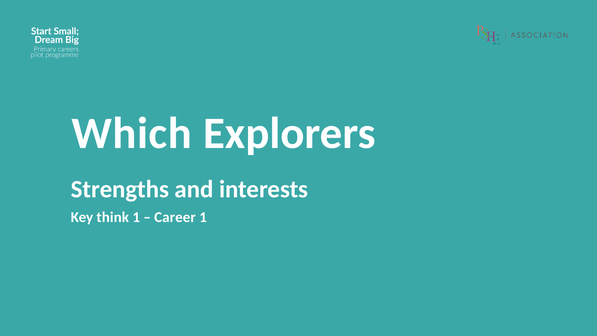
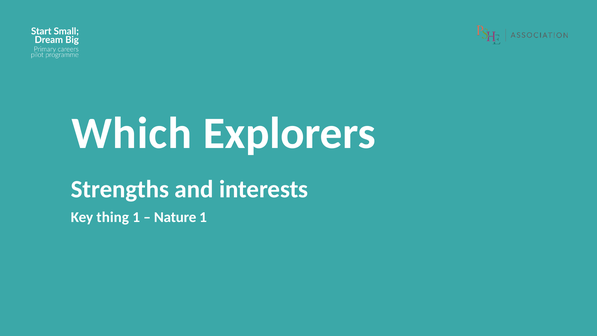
think: think -> thing (113, 217)
Career: Career -> Nature (175, 217)
